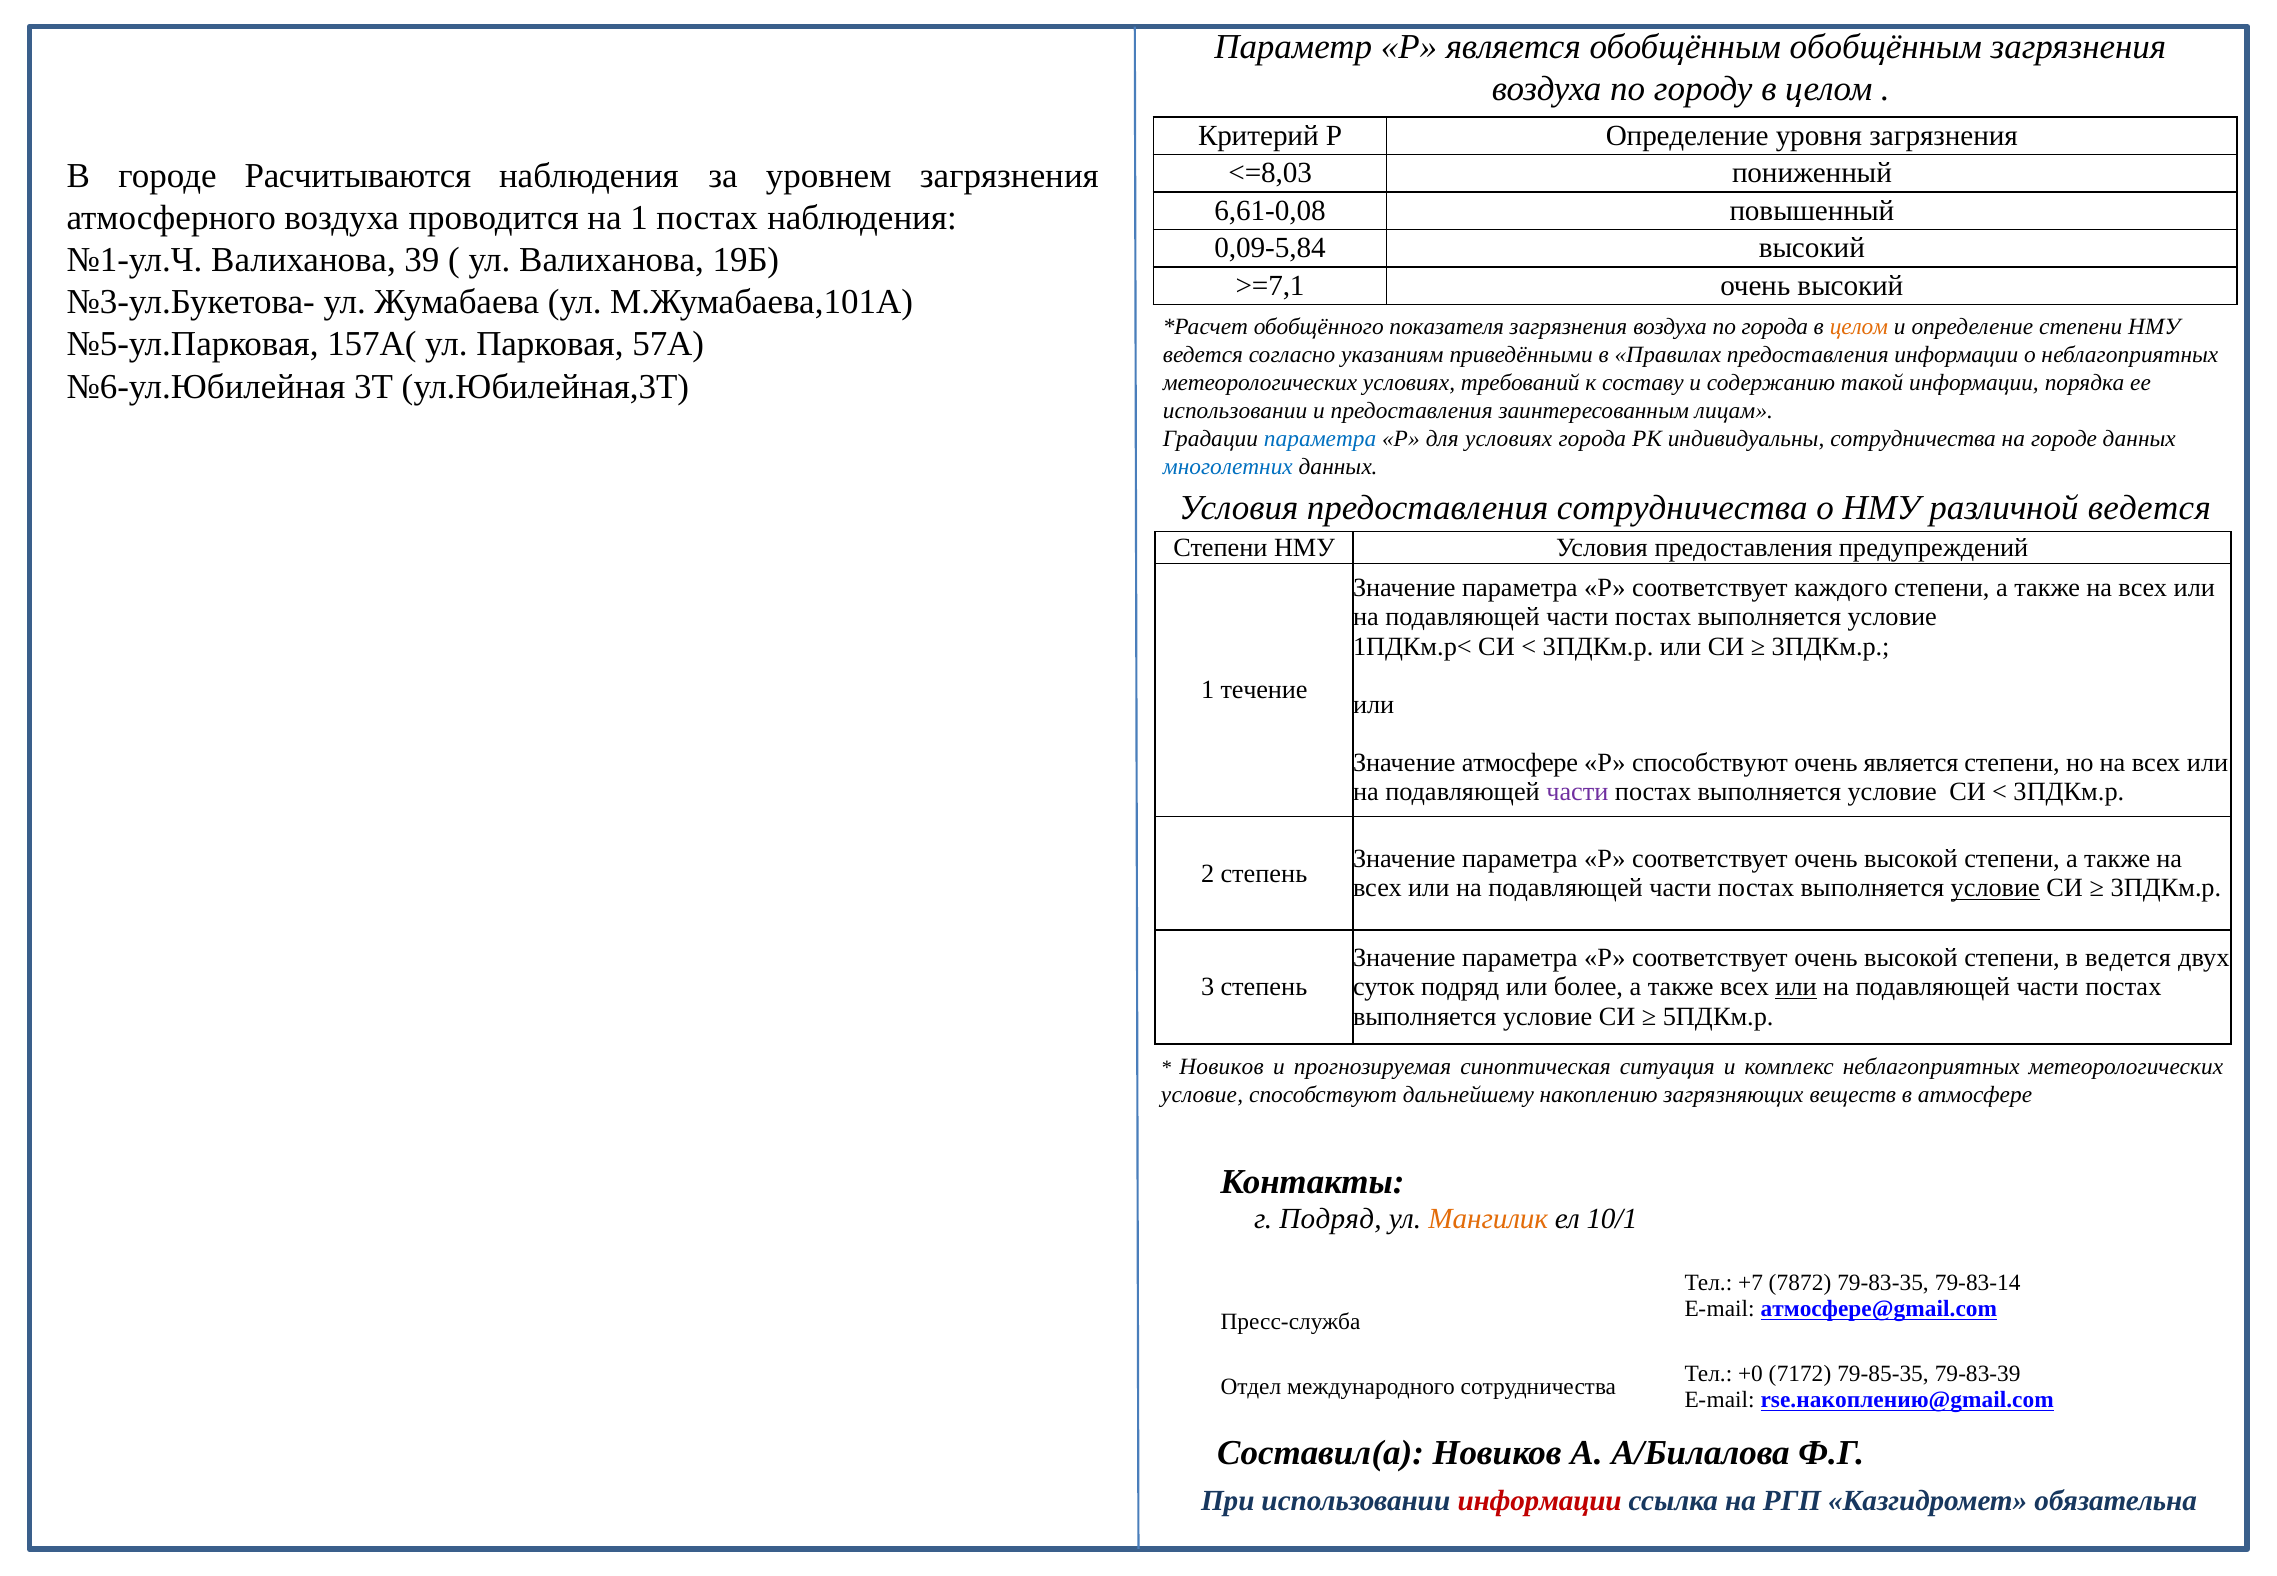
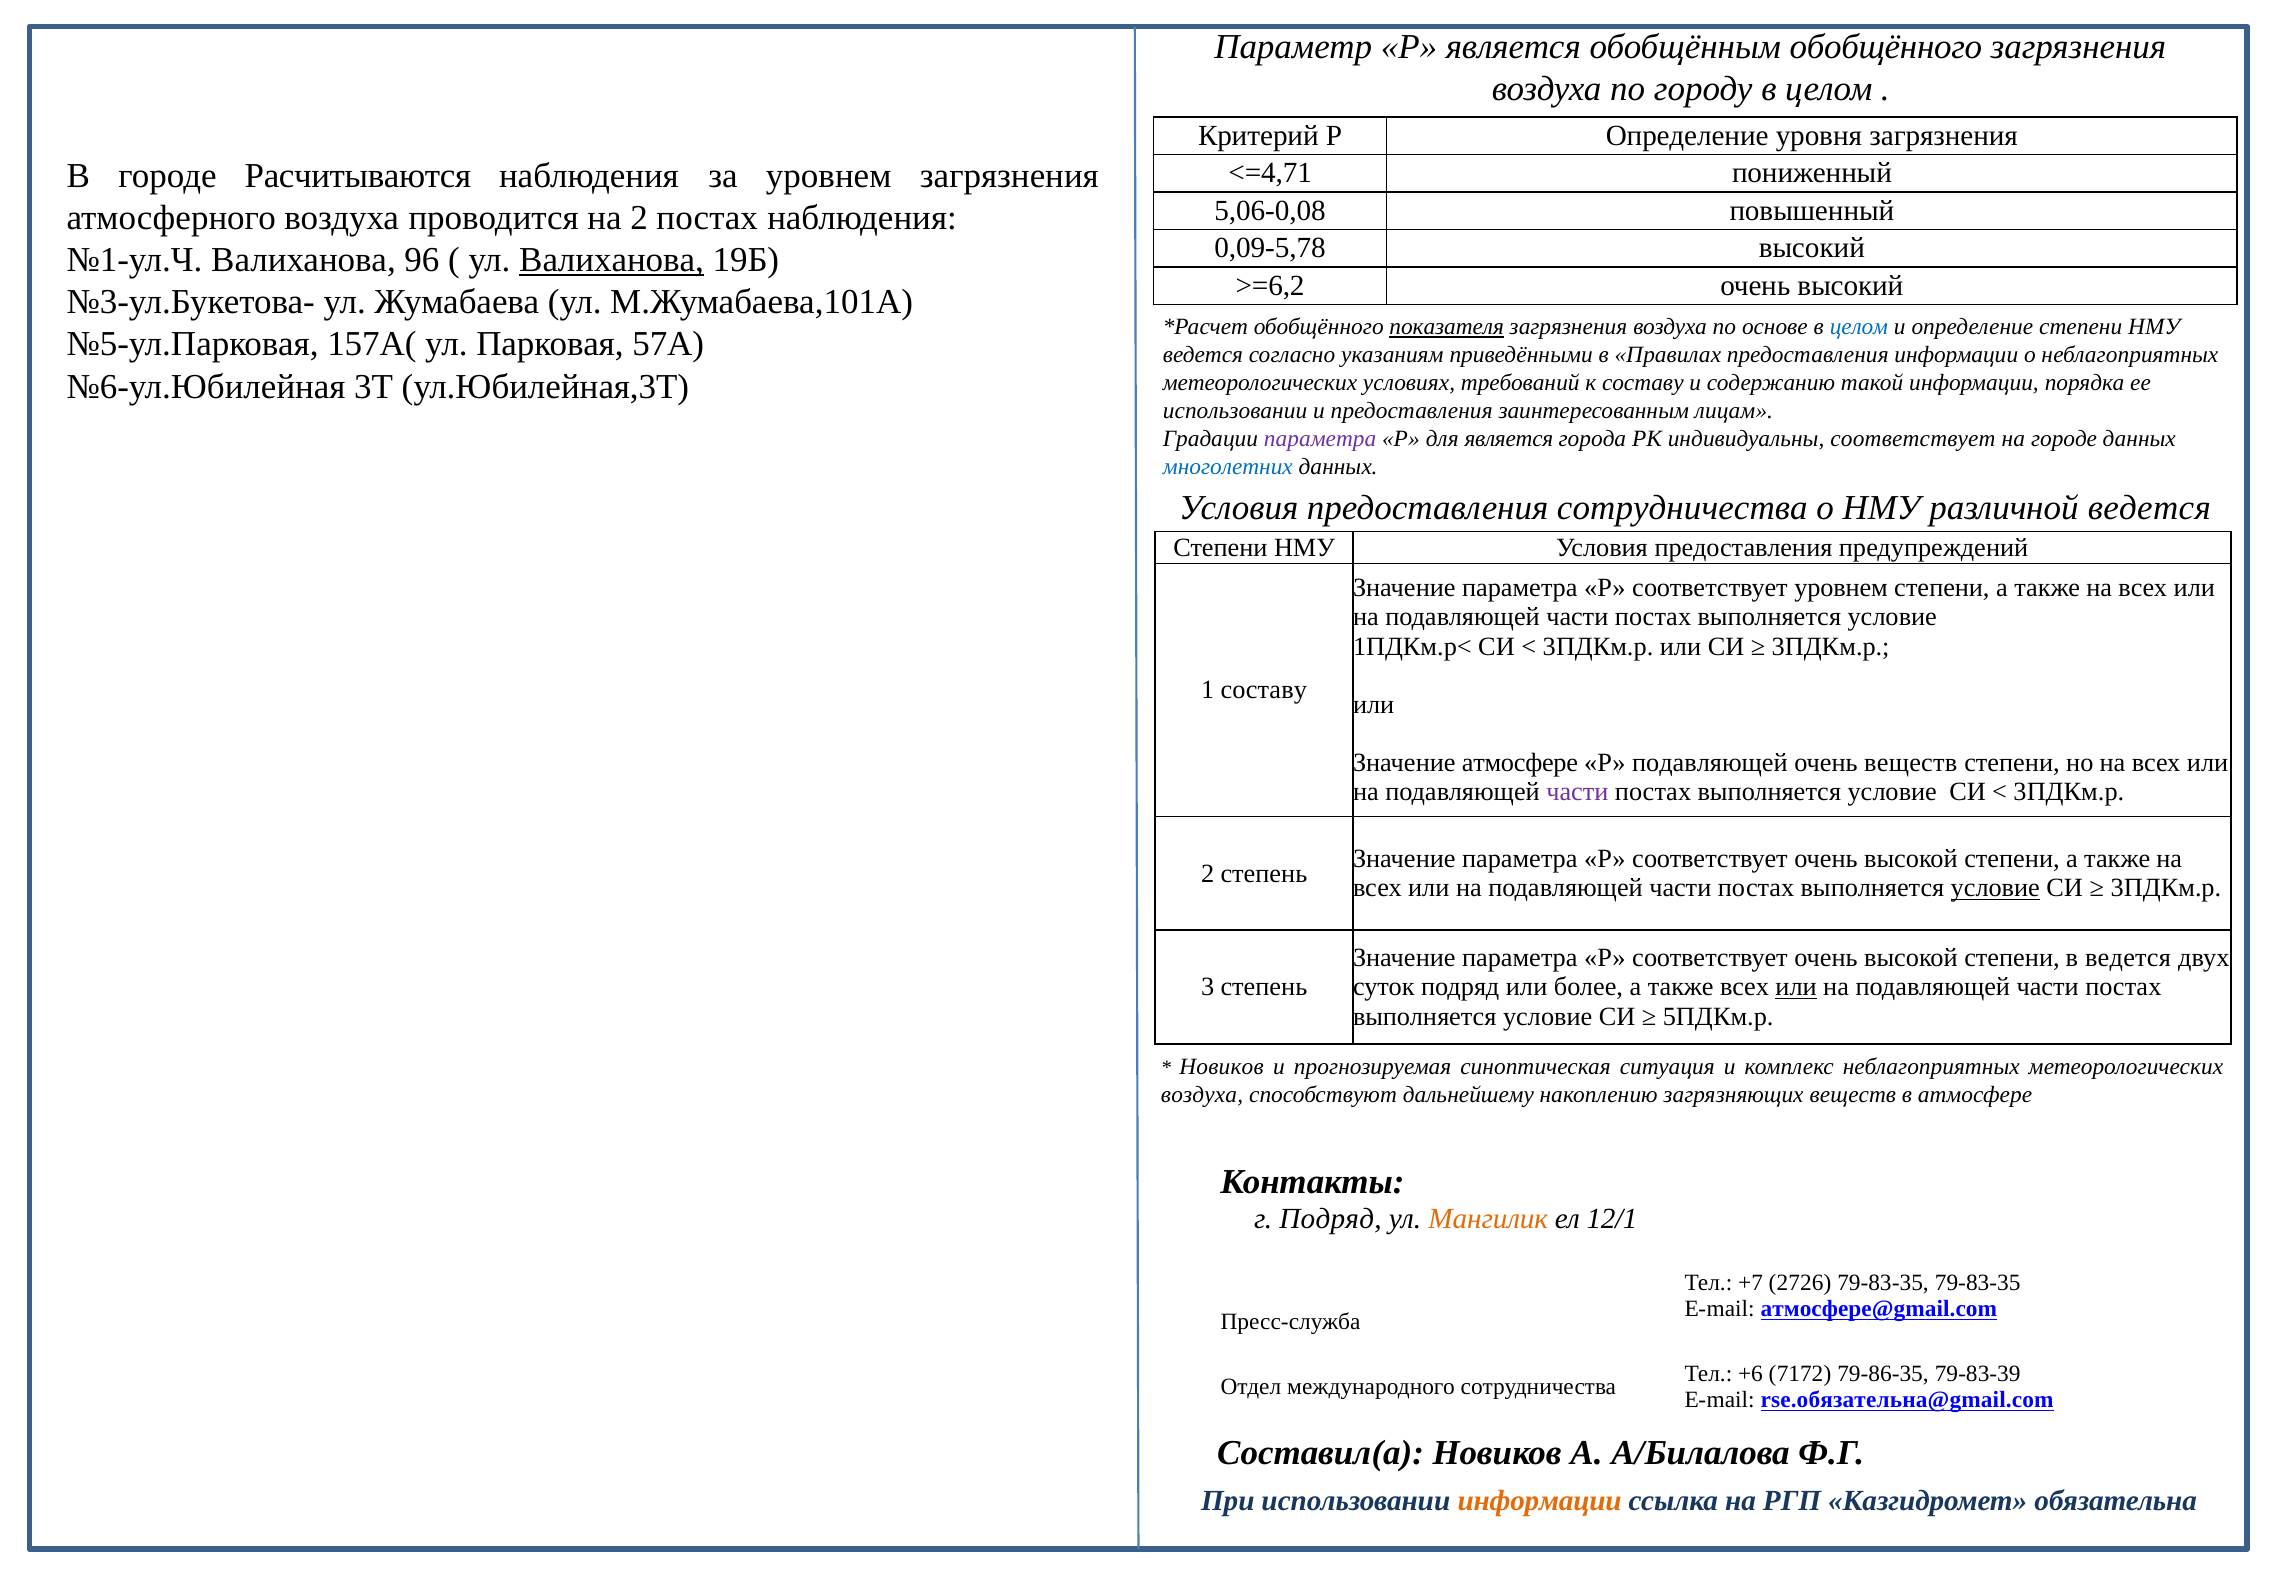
обобщённым обобщённым: обобщённым -> обобщённого (1886, 47)
<=8,03: <=8,03 -> <=4,71 (1270, 173)
6,61-0,08: 6,61-0,08 -> 5,06-0,08 (1270, 211)
на 1: 1 -> 2 (639, 218)
0,09-5,84: 0,09-5,84 -> 0,09-5,78 (1270, 248)
39: 39 -> 96 (422, 260)
Валиханова underline: none -> present (612, 260)
>=7,1: >=7,1 -> >=6,2 (1270, 286)
показателя underline: none -> present (1447, 327)
по города: города -> основе (1775, 327)
целом colour: orange -> blue (1859, 327)
параметра colour: blue -> purple (1320, 439)
для условиях: условиях -> является (1509, 439)
индивидуальны сотрудничества: сотрудничества -> соответствует (1913, 439)
соответствует каждого: каждого -> уровнем (1841, 588)
1 течение: течение -> составу (1264, 690)
Р способствуют: способствуют -> подавляющей (1710, 763)
очень является: является -> веществ (1911, 763)
условие: условие -> воздуха (1202, 1095)
10/1: 10/1 -> 12/1 (1612, 1219)
7872: 7872 -> 2726 (1800, 1283)
79-83-35 79-83-14: 79-83-14 -> 79-83-35 (1978, 1283)
+0: +0 -> +6 (1750, 1374)
79-85-35: 79-85-35 -> 79-86-35 (1883, 1374)
rse.накоплению@gmail.com: rse.накоплению@gmail.com -> rse.обязательна@gmail.com (1907, 1400)
информации colour: red -> orange (1540, 1501)
